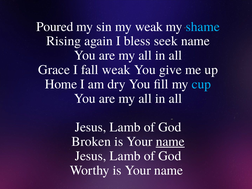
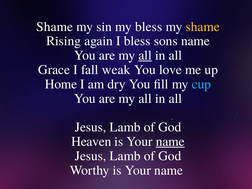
Poured: Poured -> Shame (55, 27)
my weak: weak -> bless (149, 27)
shame colour: light blue -> yellow (203, 27)
seek: seek -> sons (166, 41)
all underline: none -> present (145, 55)
give: give -> love (170, 70)
Broken: Broken -> Heaven (91, 142)
